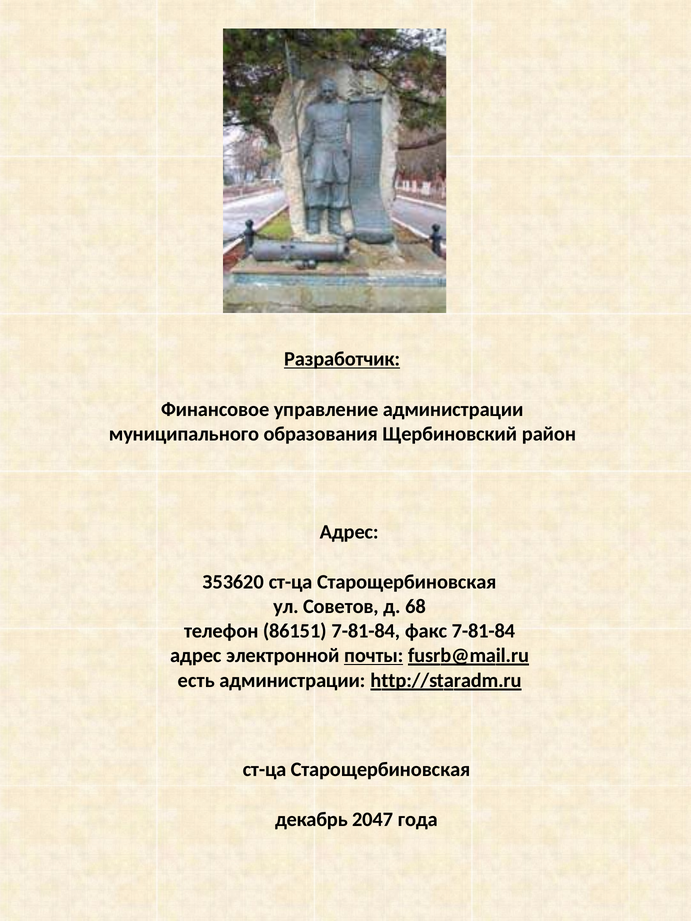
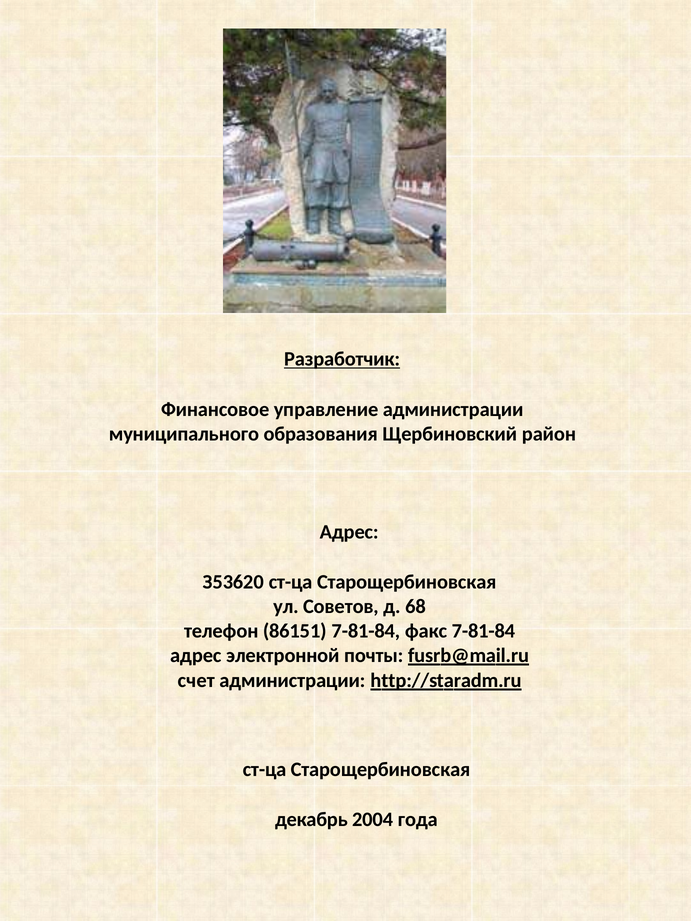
почты underline: present -> none (374, 656)
есть: есть -> счет (196, 681)
2047: 2047 -> 2004 (373, 820)
